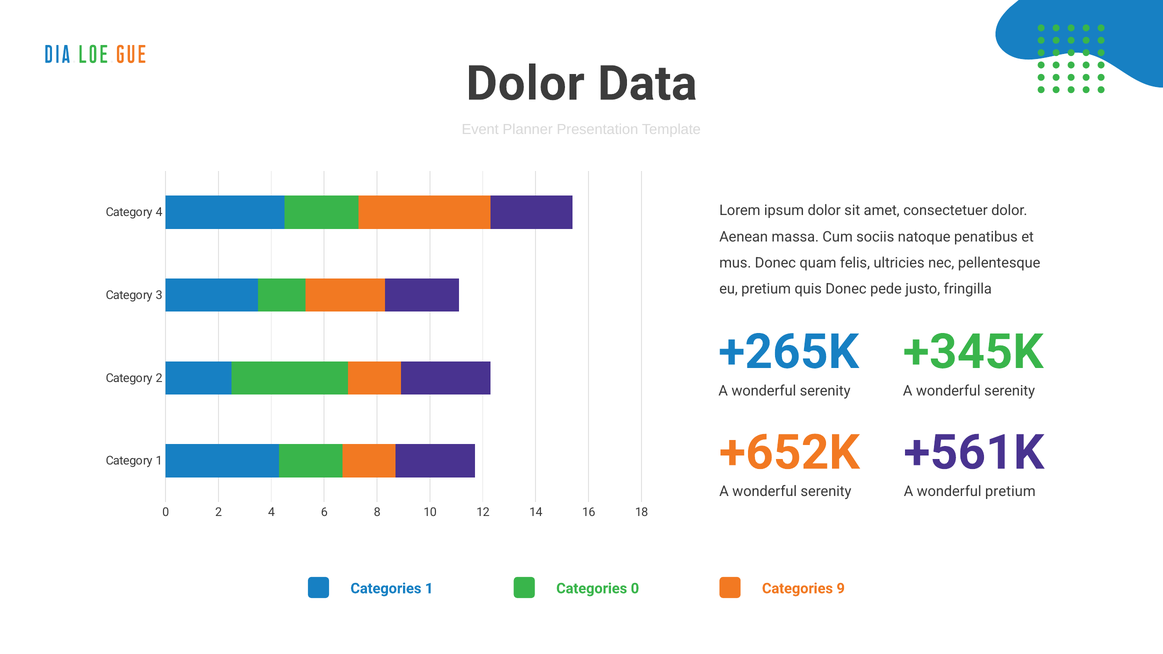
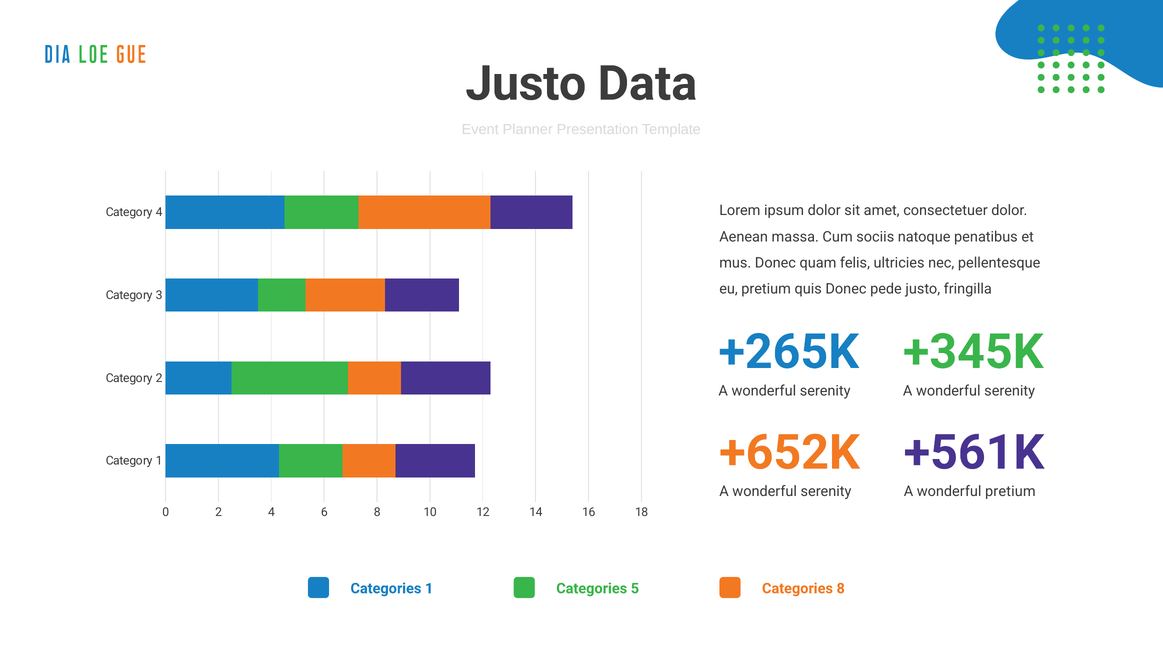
Dolor: Dolor -> Justo (526, 84)
Categories 0: 0 -> 5 (635, 589)
Categories 9: 9 -> 8 (841, 589)
